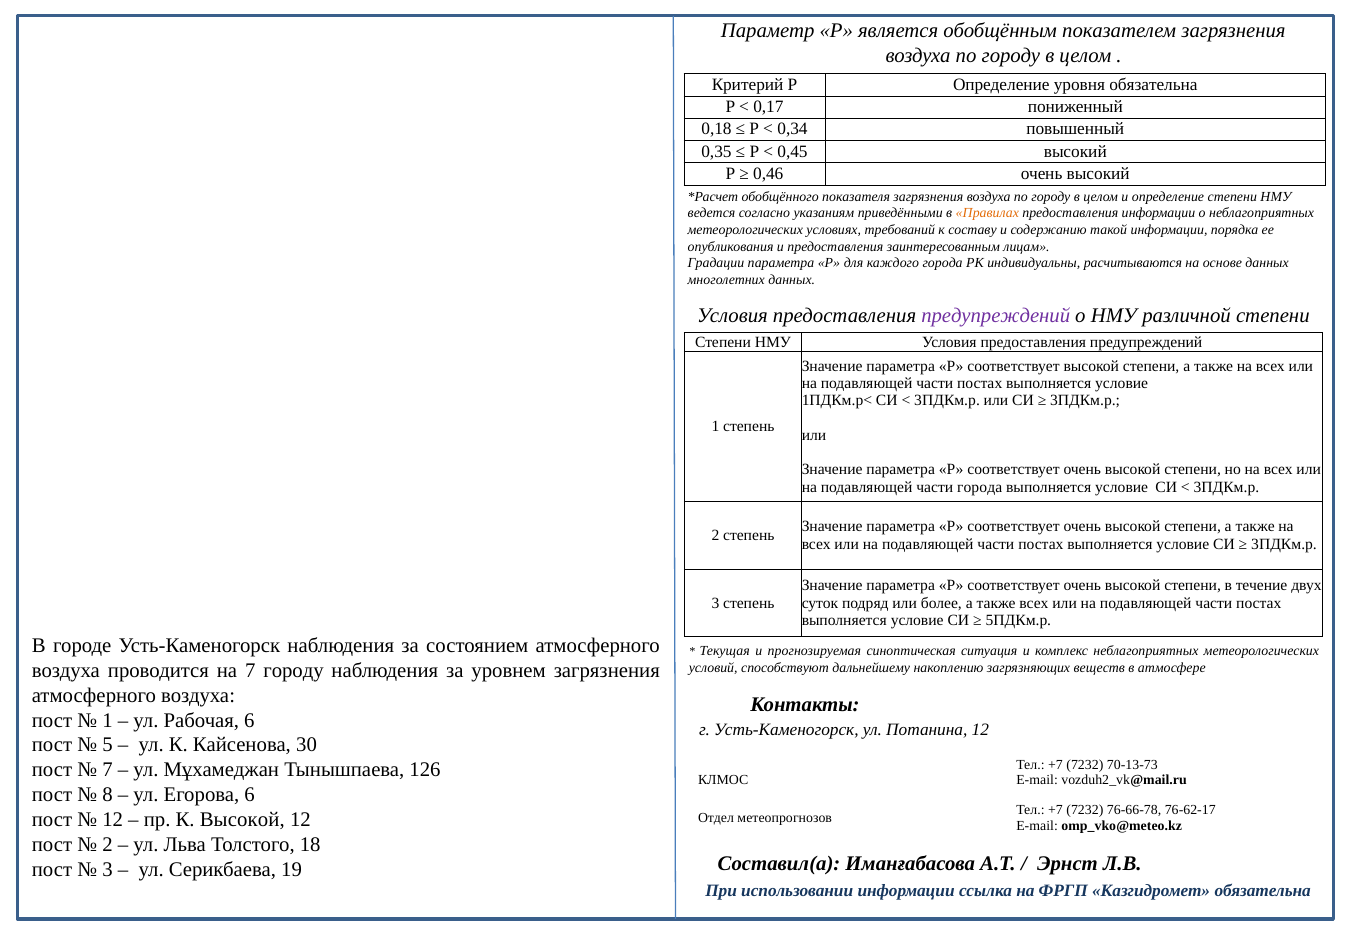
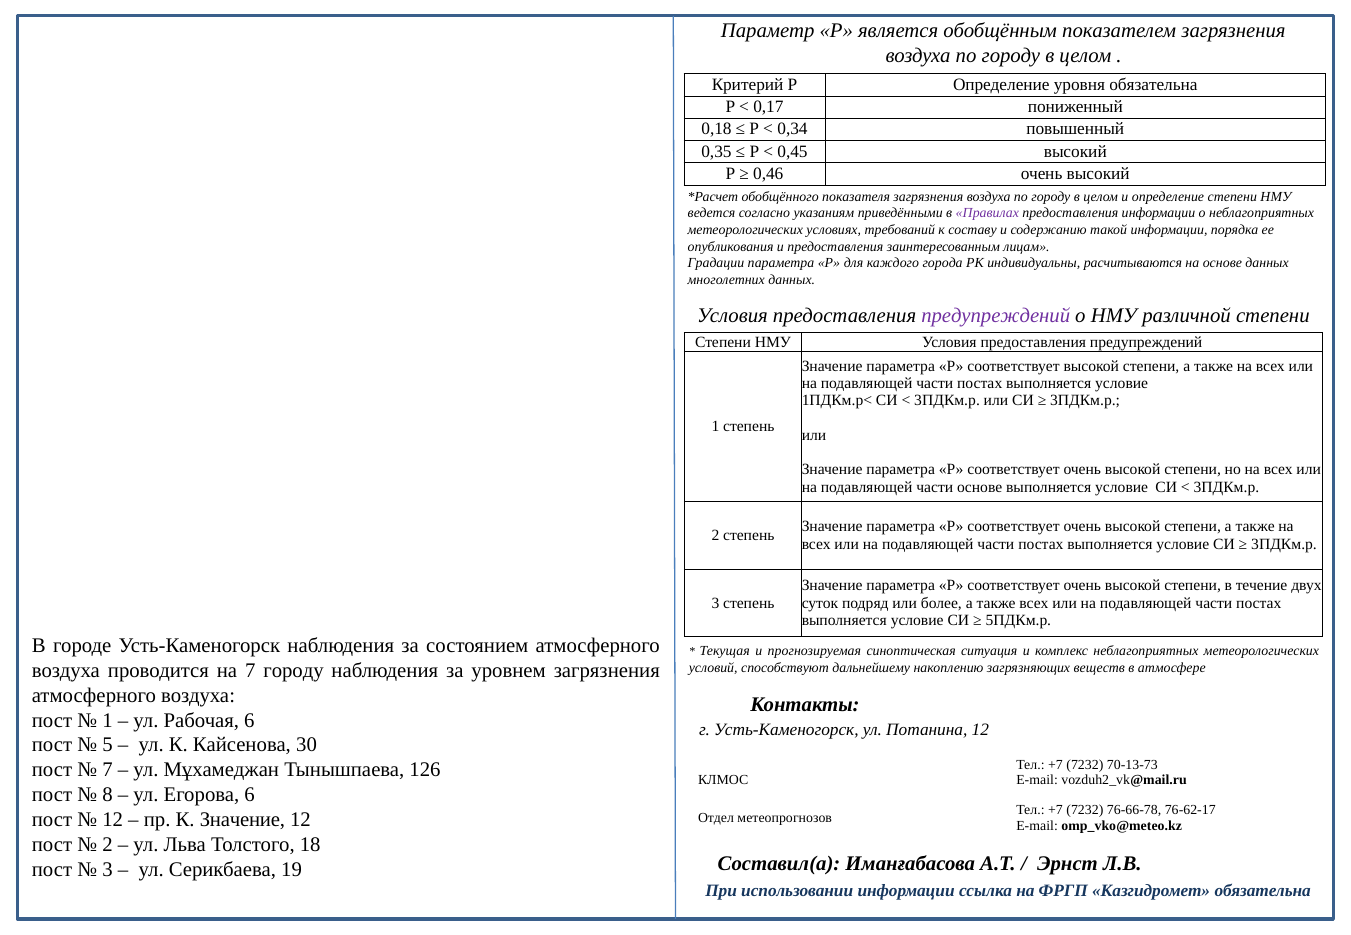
Правилах colour: orange -> purple (987, 213)
части города: города -> основе (980, 487)
К Высокой: Высокой -> Значение (242, 820)
